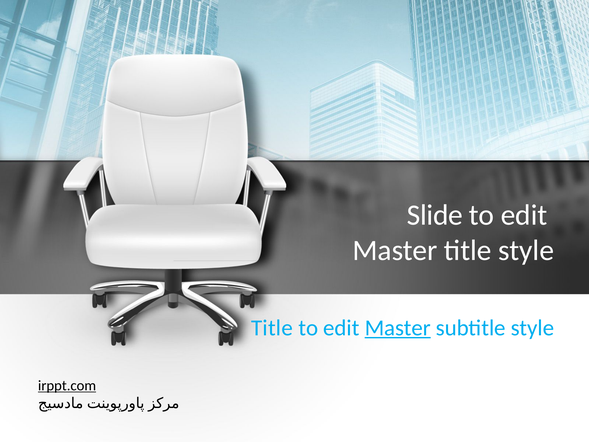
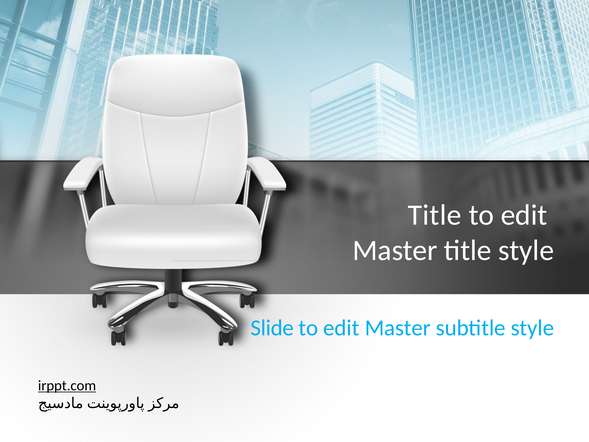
Slide: Slide -> Title (435, 215)
Title: Title -> Slide (272, 328)
Master underline: present -> none (398, 328)
